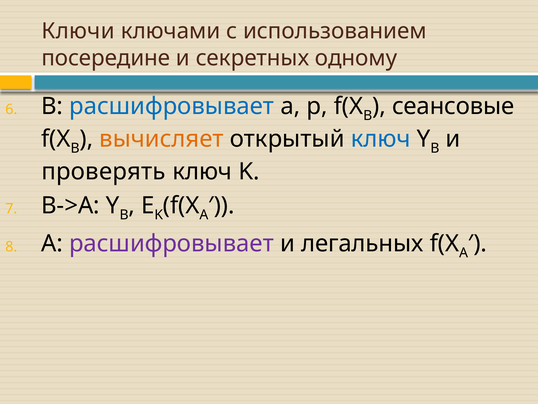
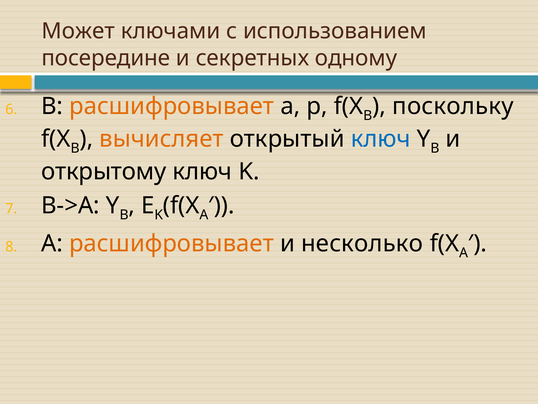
Ключи: Ключи -> Может (78, 31)
расшифровывает colour: blue -> orange (172, 106)
сеансовые: сеансовые -> поскольку (453, 106)
проверять: проверять -> открытому (104, 171)
расшифровывает colour: purple -> orange (171, 243)
легальных: легальных -> несколько (362, 243)
